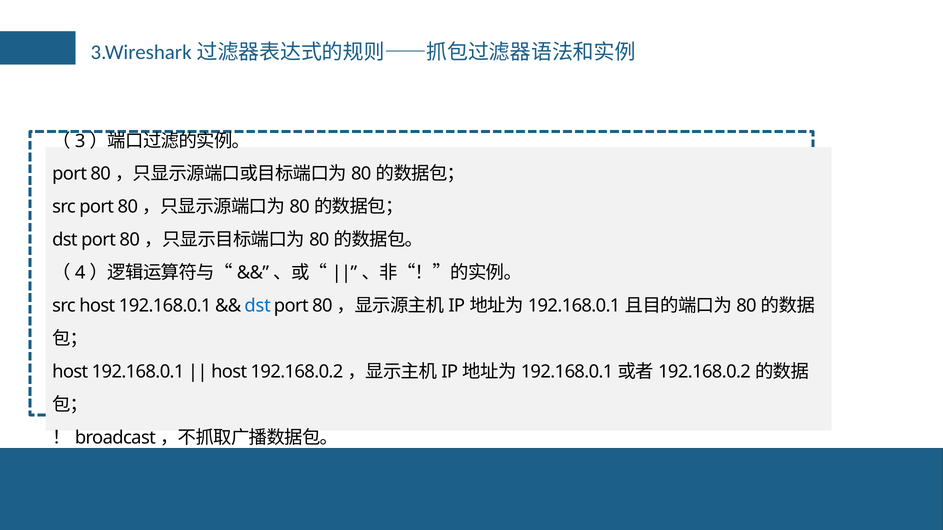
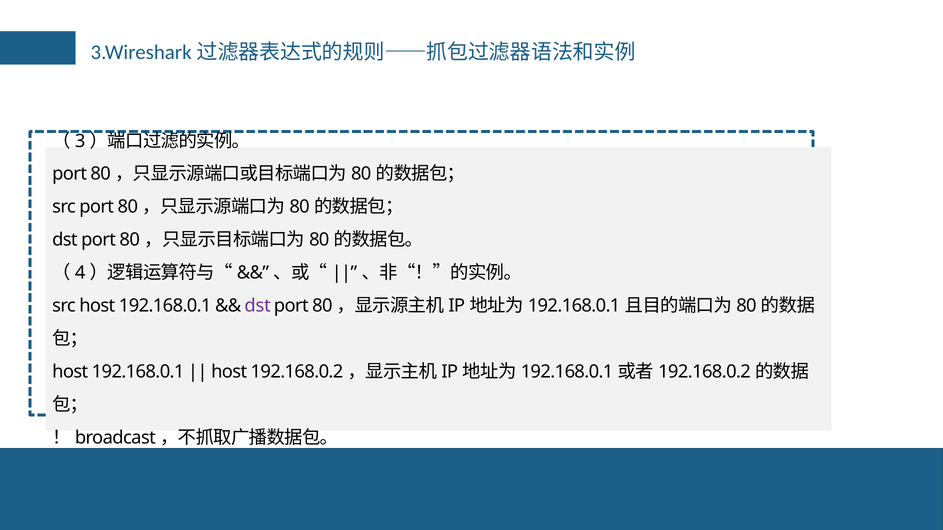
dst colour: blue -> purple (258, 306)
